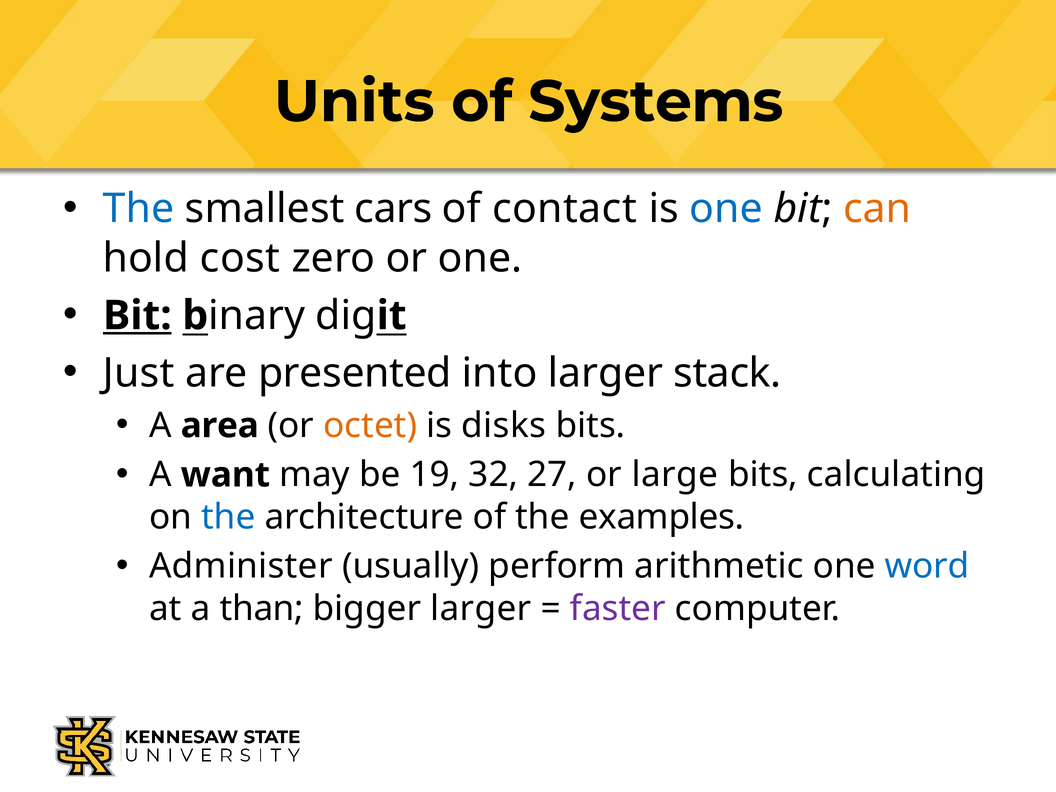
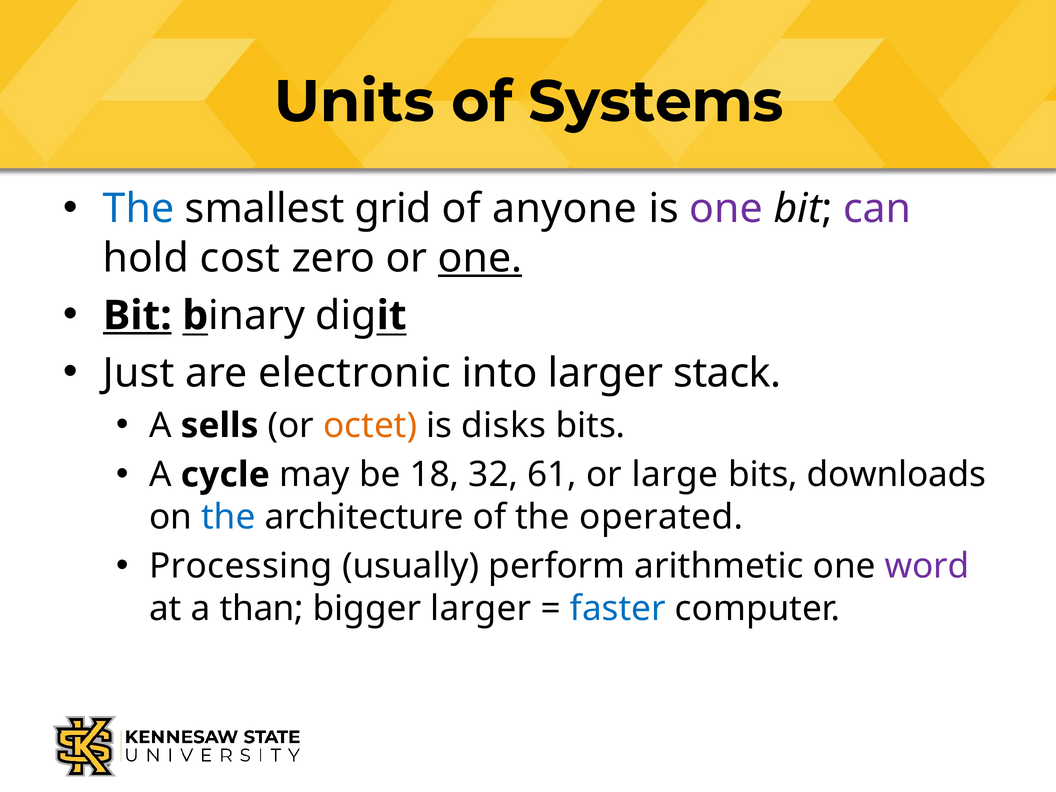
cars: cars -> grid (393, 209)
contact: contact -> anyone (564, 209)
one colour: blue -> purple (726, 209)
can colour: orange -> purple (877, 209)
one underline: none -> present (480, 258)
presented: presented -> electronic (354, 373)
area: area -> sells (220, 426)
want: want -> cycle (225, 475)
19: 19 -> 18 (434, 475)
27: 27 -> 61 (552, 475)
calculating: calculating -> downloads (896, 475)
examples: examples -> operated (661, 517)
Administer: Administer -> Processing (241, 566)
word colour: blue -> purple (927, 566)
faster colour: purple -> blue (618, 609)
